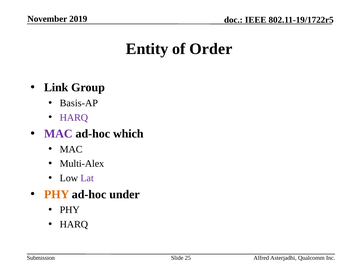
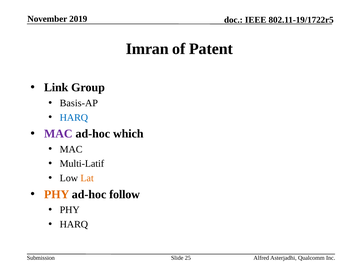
Entity: Entity -> Imran (147, 49)
Order: Order -> Patent (211, 49)
HARQ colour: purple -> blue (74, 118)
Multi-Alex: Multi-Alex -> Multi-Latif (82, 164)
Lat colour: purple -> orange (87, 178)
under: under -> follow (125, 195)
